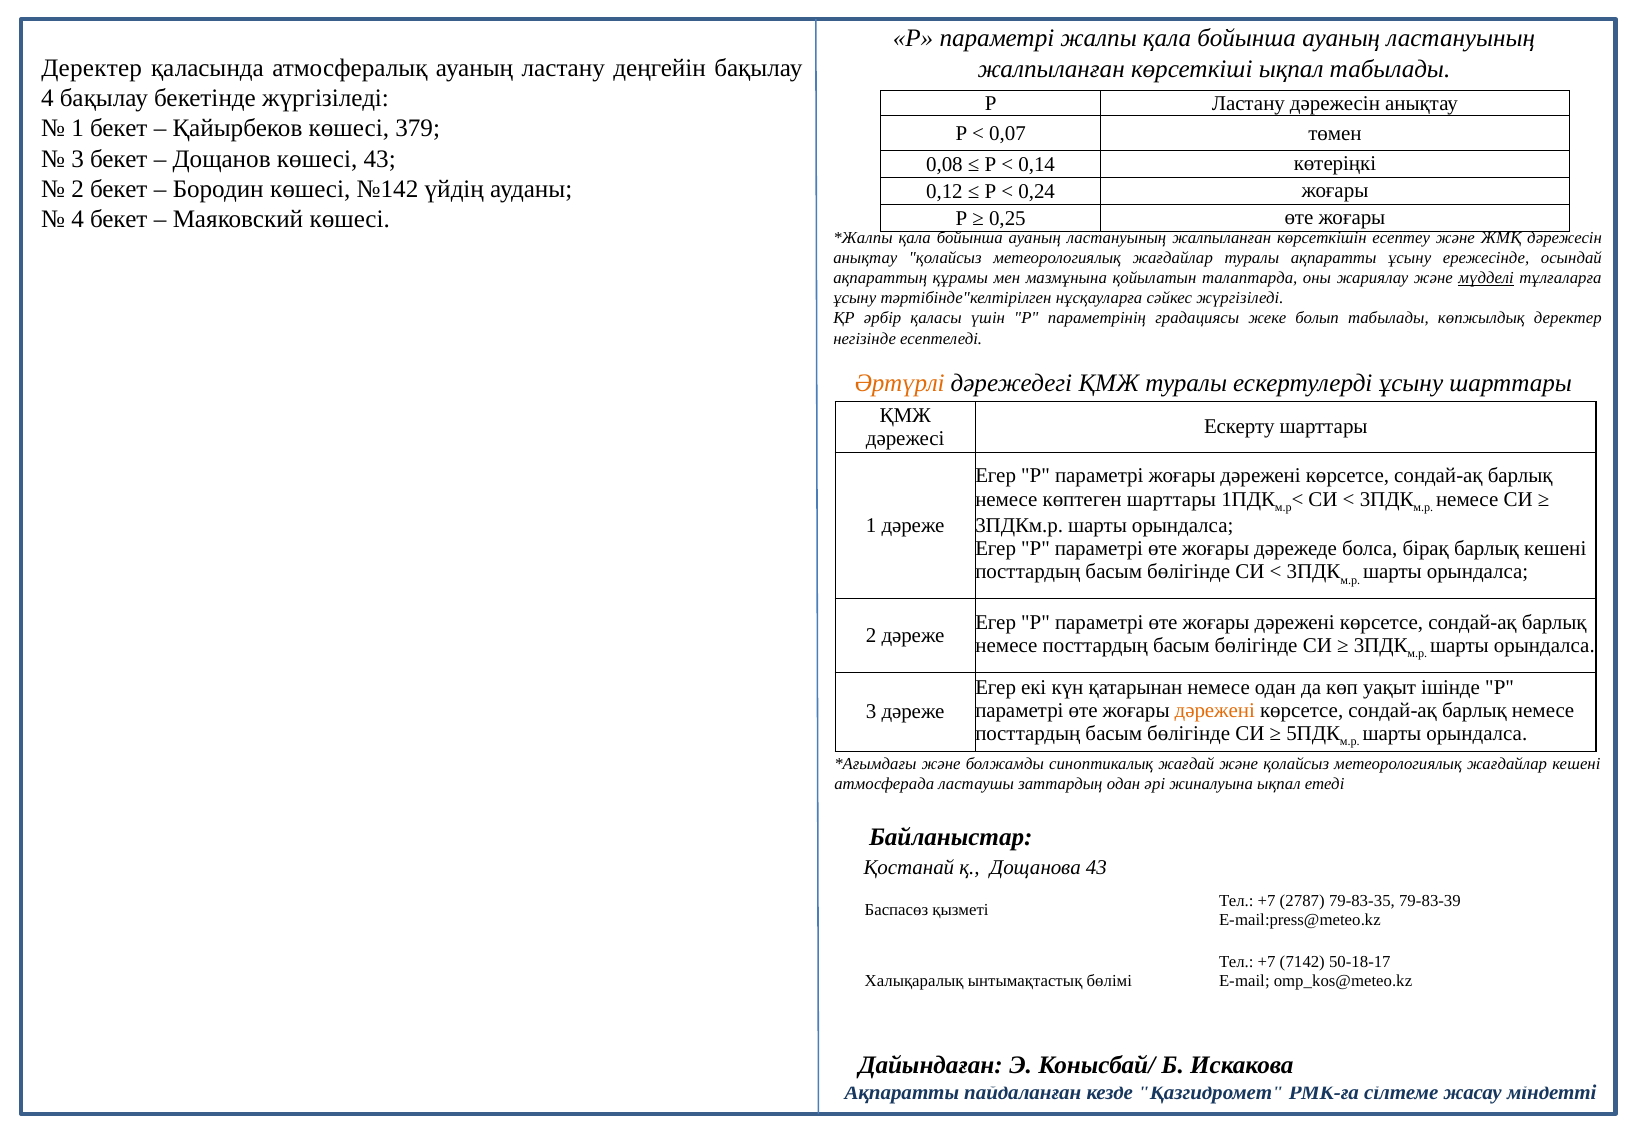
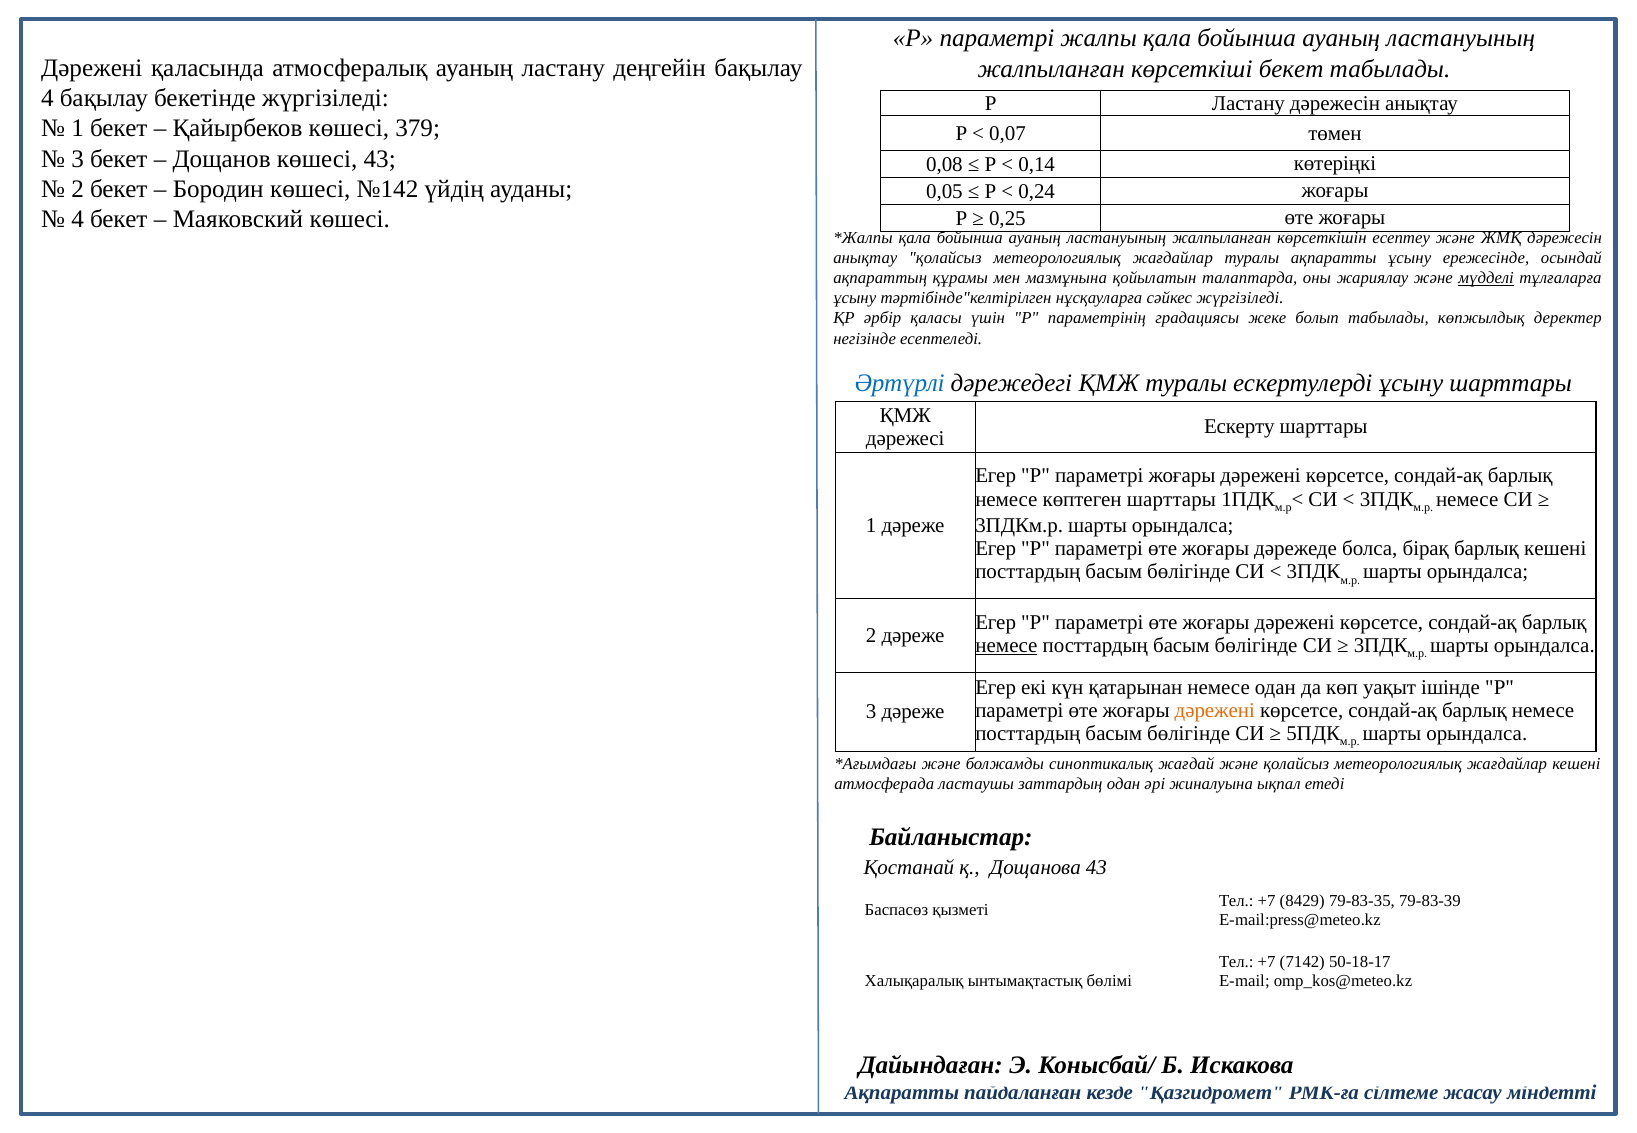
Деректер: Деректер -> Дәрежені (92, 68)
көрсеткіші ықпал: ықпал -> бекет (1291, 69)
0,12: 0,12 -> 0,05 (944, 192)
Әртүрлі colour: orange -> blue (900, 383)
немесе underline: none -> present (1006, 646)
2787: 2787 -> 8429 (1302, 901)
